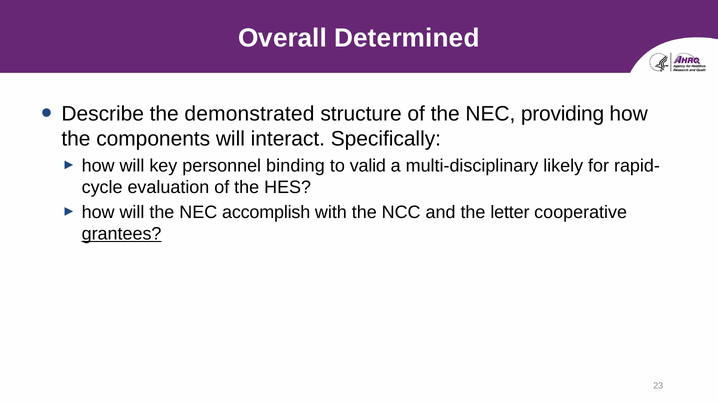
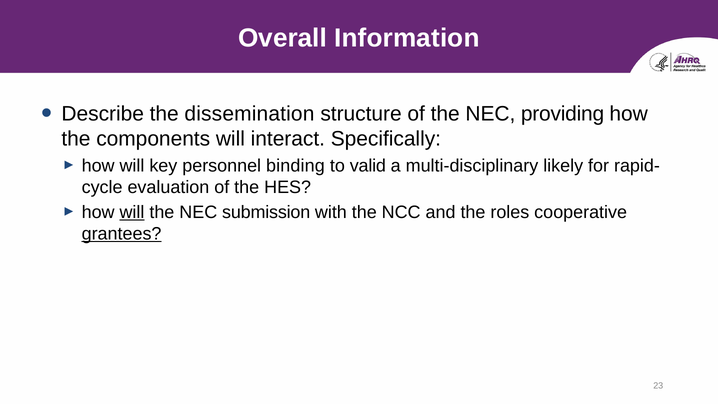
Determined: Determined -> Information (407, 38)
demonstrated: demonstrated -> dissemination (249, 114)
will underline: none -> present (132, 212)
accomplish: accomplish -> submission (266, 212)
letter: letter -> roles (510, 212)
